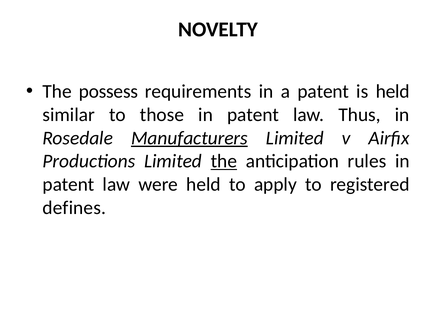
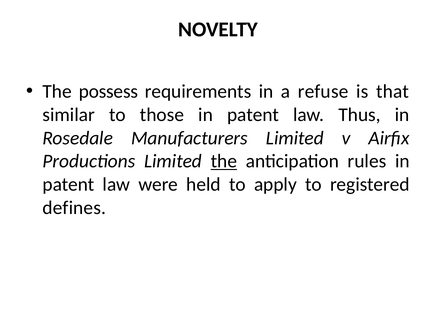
a patent: patent -> refuse (323, 91)
is held: held -> that (393, 91)
Manufacturers underline: present -> none (189, 138)
